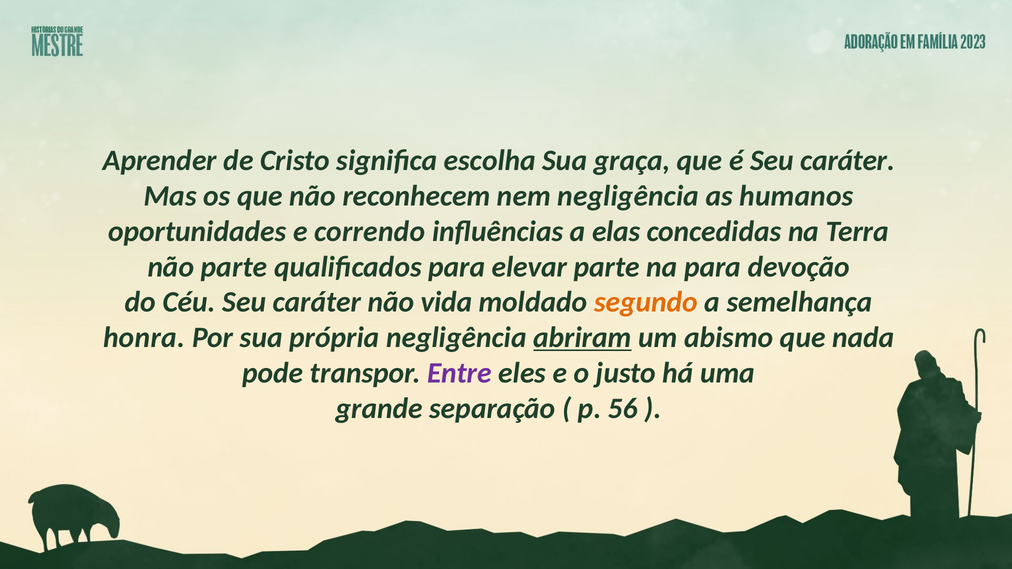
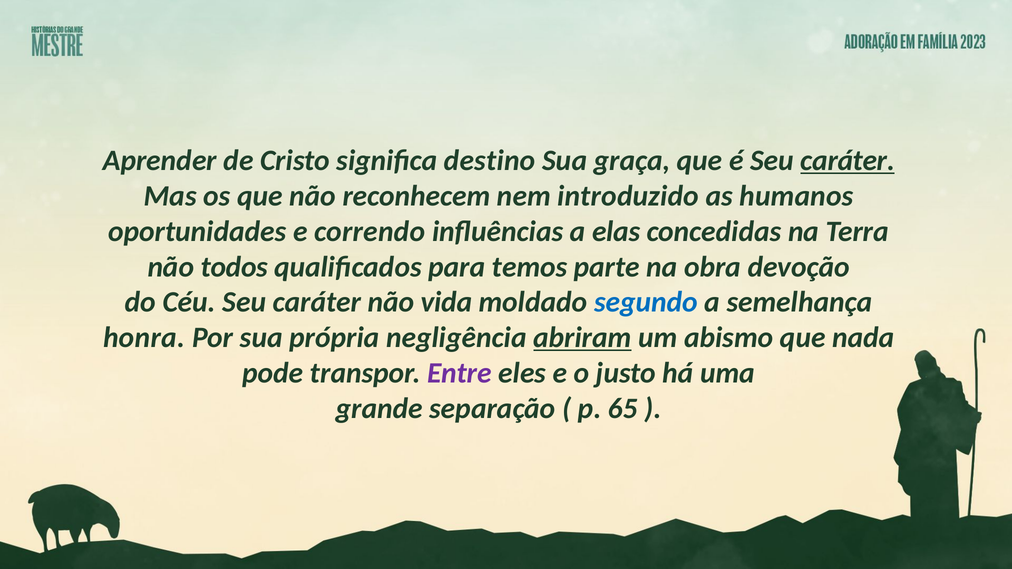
escolha: escolha -> destino (490, 161)
caráter underline: none -> present (848, 161)
nem negligência: negligência -> introduzido (628, 196)
não parte: parte -> todos (234, 267)
elevar: elevar -> temos (530, 267)
na para: para -> obra (713, 267)
segundo colour: orange -> blue (646, 302)
56: 56 -> 65 (623, 409)
